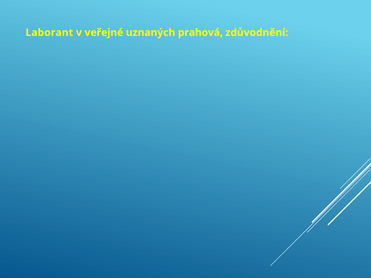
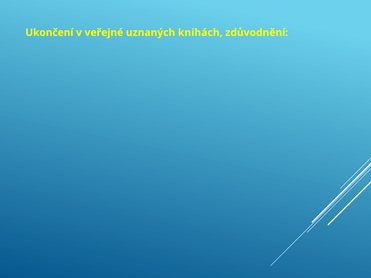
Laborant: Laborant -> Ukončení (49, 33)
prahová: prahová -> knihách (200, 33)
